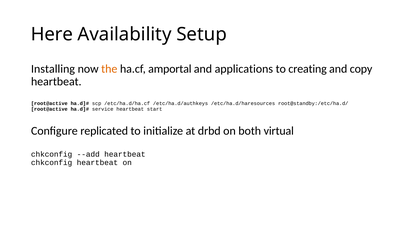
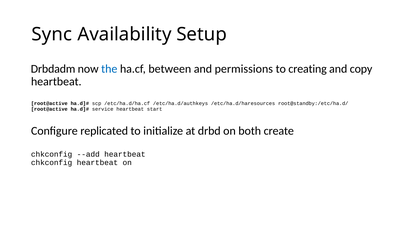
Here: Here -> Sync (52, 34)
Installing: Installing -> Drbdadm (53, 69)
the colour: orange -> blue (109, 69)
amportal: amportal -> between (170, 69)
applications: applications -> permissions (244, 69)
virtual: virtual -> create (279, 131)
